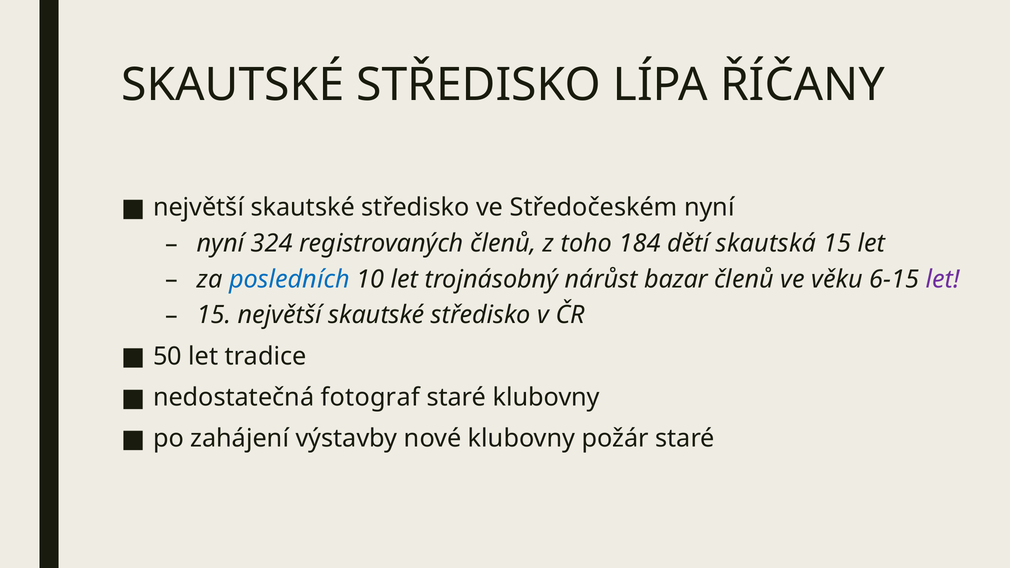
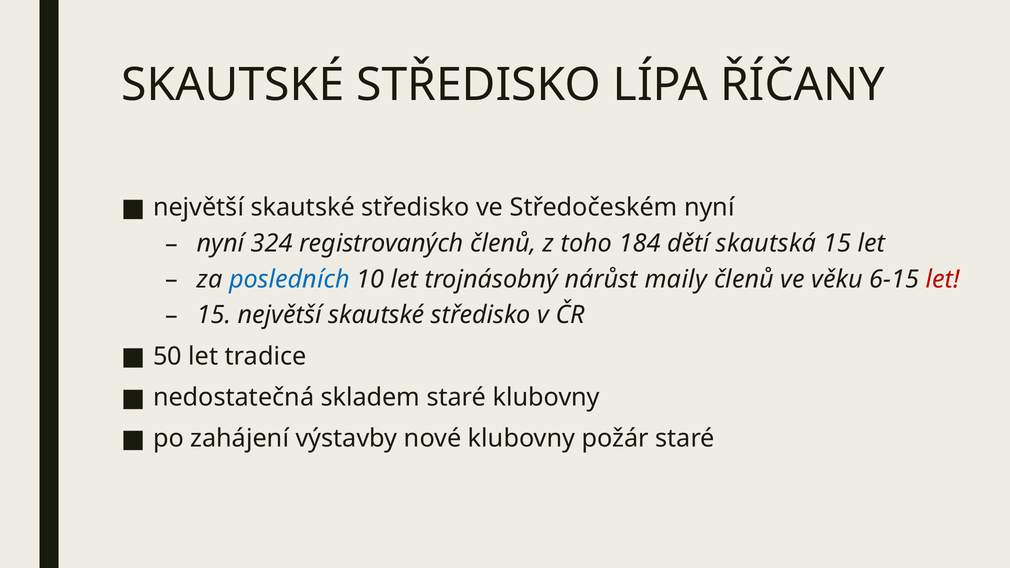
bazar: bazar -> maily (676, 279)
let colour: purple -> red (943, 279)
fotograf: fotograf -> skladem (370, 397)
